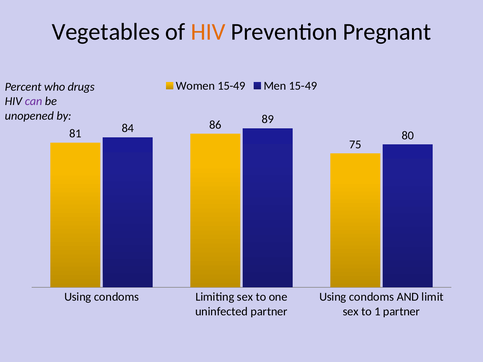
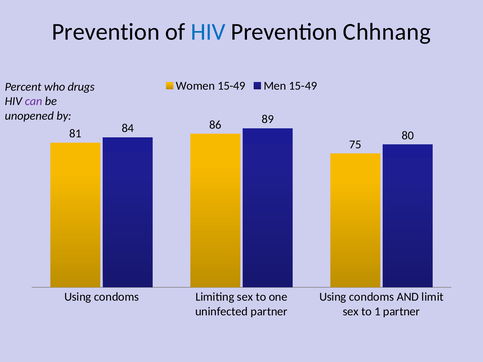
Vegetables: Vegetables -> Prevention (106, 32)
HIV colour: orange -> blue (208, 32)
Pregnant: Pregnant -> Chhnang (387, 32)
